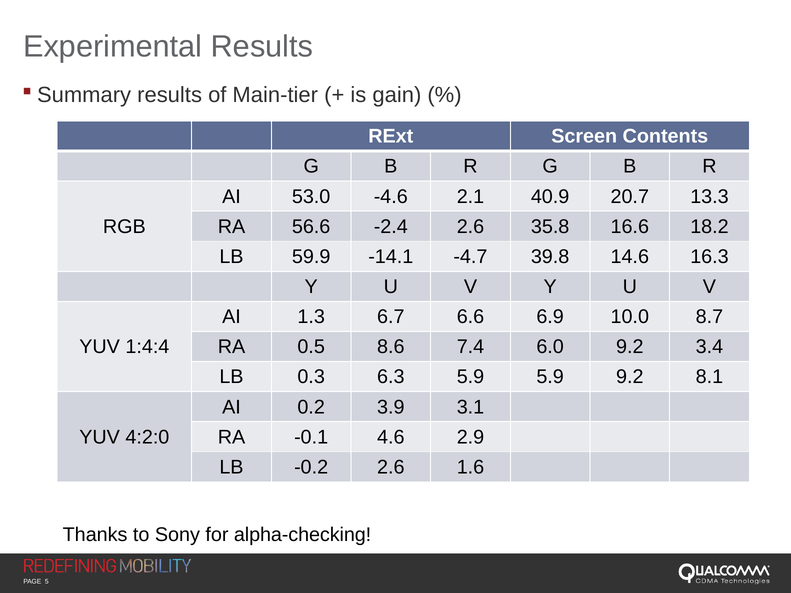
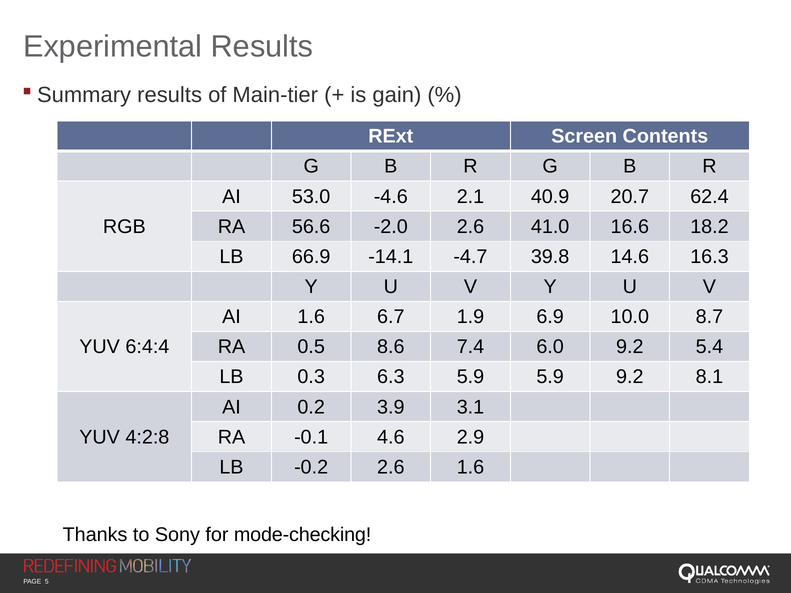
13.3: 13.3 -> 62.4 (709, 197)
-2.4: -2.4 -> -2.0 (391, 227)
35.8: 35.8 -> 41.0 (550, 227)
59.9: 59.9 -> 66.9 (311, 257)
AI 1.3: 1.3 -> 1.6 (311, 317)
6.6: 6.6 -> 1.9 (470, 317)
1:4:4: 1:4:4 -> 6:4:4 (147, 347)
3.4: 3.4 -> 5.4 (709, 347)
4:2:0: 4:2:0 -> 4:2:8 (147, 437)
alpha-checking: alpha-checking -> mode-checking (303, 535)
